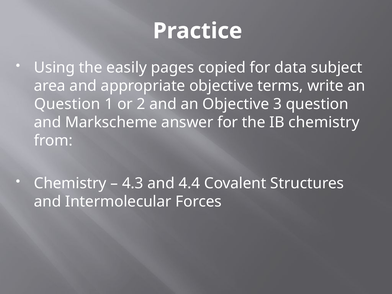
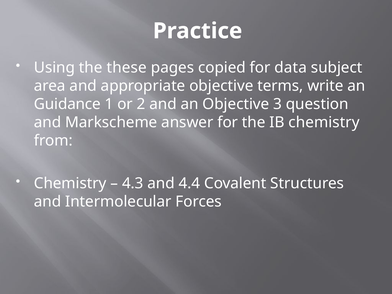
easily: easily -> these (127, 68)
Question: Question -> Guidance (67, 104)
